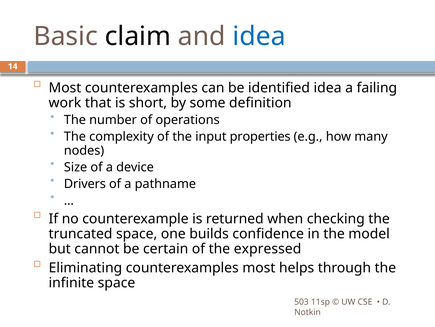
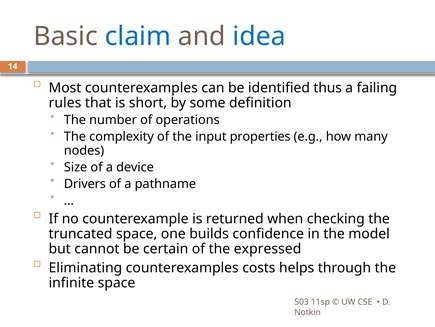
claim colour: black -> blue (138, 36)
identified idea: idea -> thus (328, 88)
work: work -> rules (65, 103)
counterexamples most: most -> costs (259, 267)
